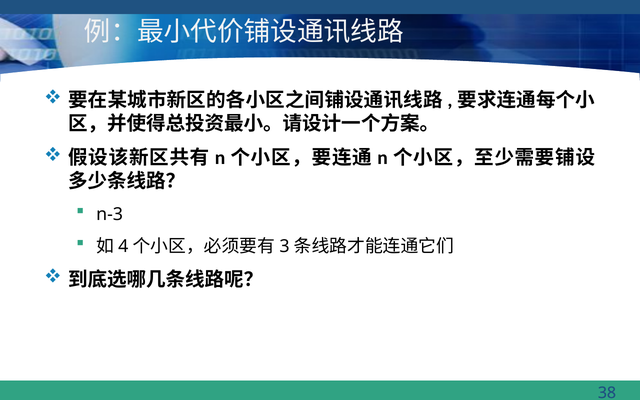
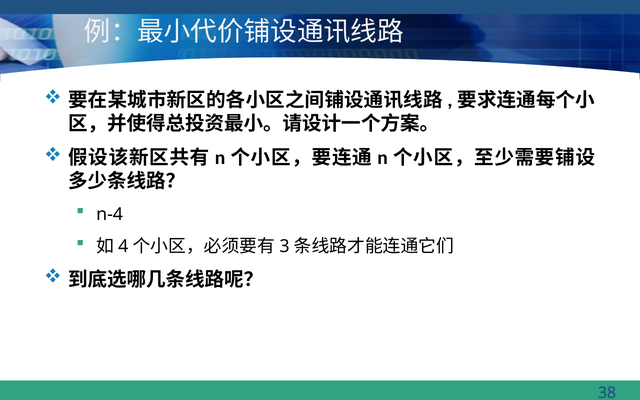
n-3: n-3 -> n-4 (110, 214)
